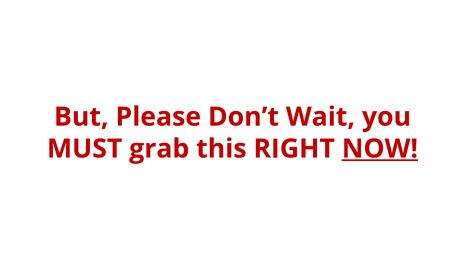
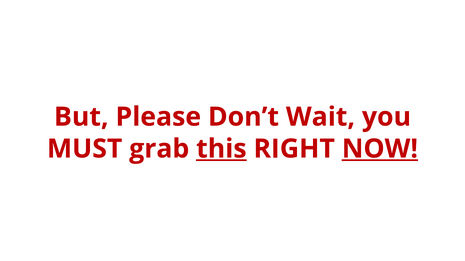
this underline: none -> present (221, 149)
